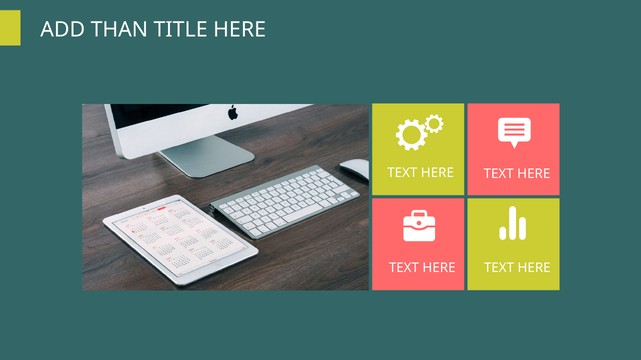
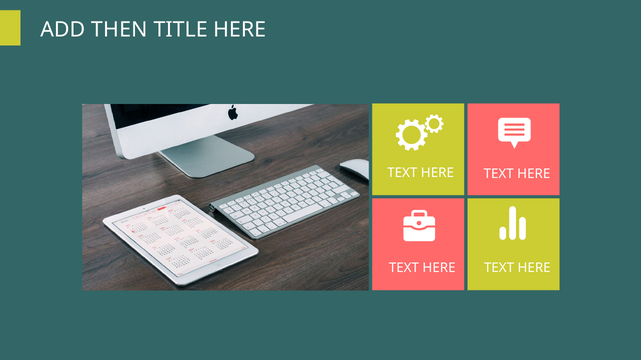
THAN: THAN -> THEN (119, 30)
